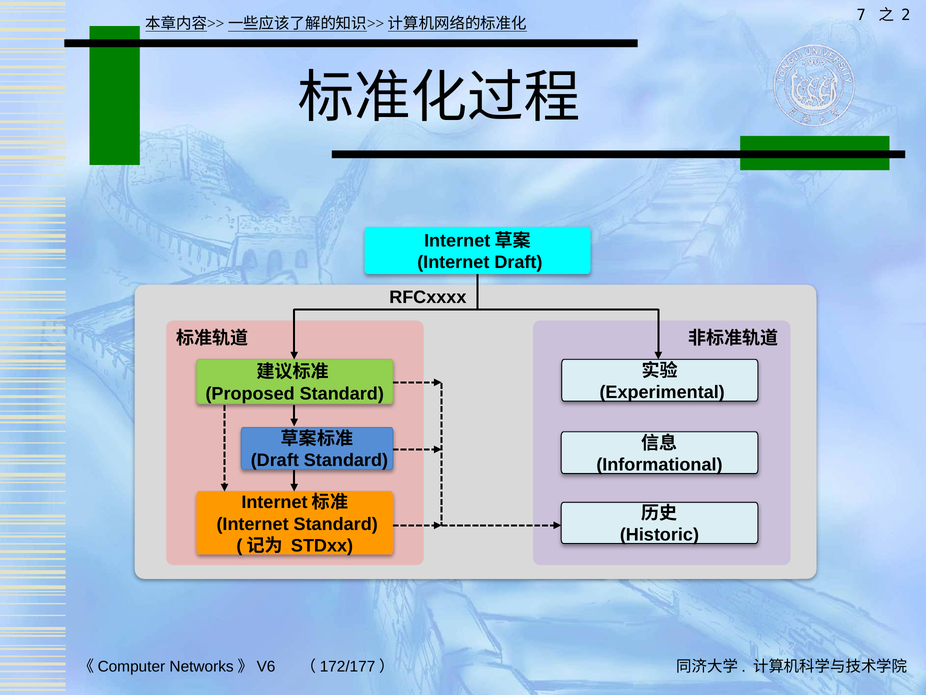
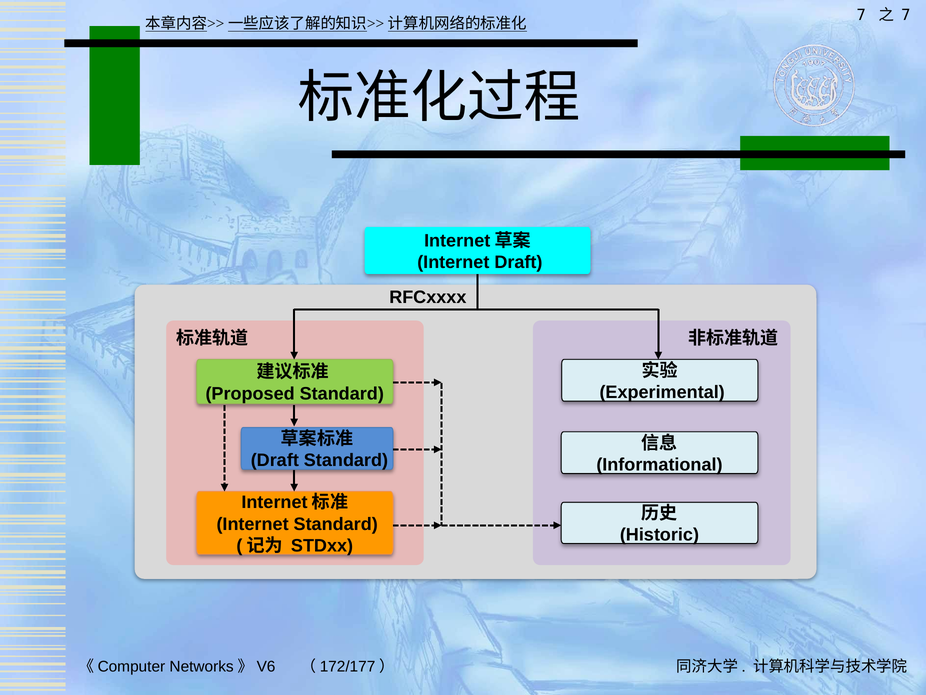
2: 2 -> 7 (906, 15)
